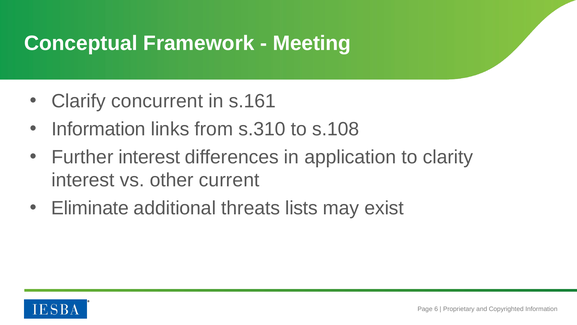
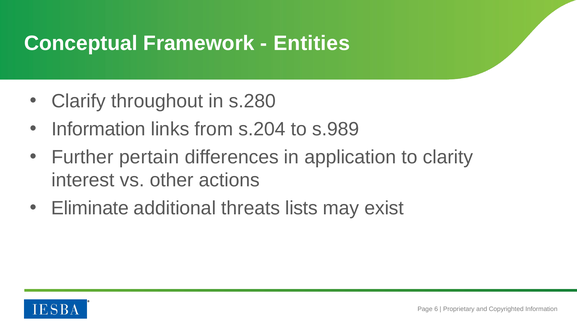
Meeting: Meeting -> Entities (312, 43)
concurrent: concurrent -> throughout (157, 101)
s.161: s.161 -> s.280 (252, 101)
s.310: s.310 -> s.204 (262, 129)
s.108: s.108 -> s.989 (336, 129)
Further interest: interest -> pertain (149, 157)
current: current -> actions (229, 180)
